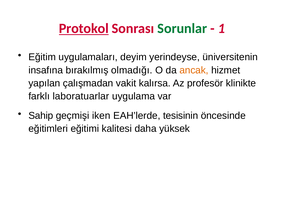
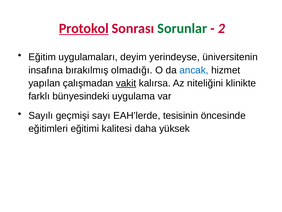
1: 1 -> 2 (221, 28)
ancak colour: orange -> blue (194, 70)
vakit underline: none -> present (126, 83)
profesör: profesör -> niteliğini (205, 83)
laboratuarlar: laboratuarlar -> bünyesindeki (81, 96)
Sahip: Sahip -> Sayılı (41, 115)
iken: iken -> sayı (101, 115)
